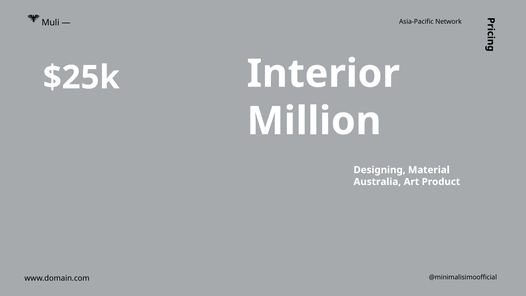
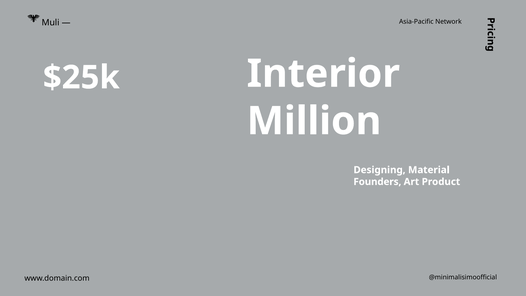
Australia: Australia -> Founders (377, 182)
